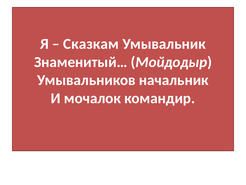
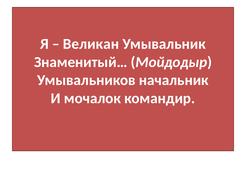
Сказкам: Сказкам -> Великан (91, 44)
